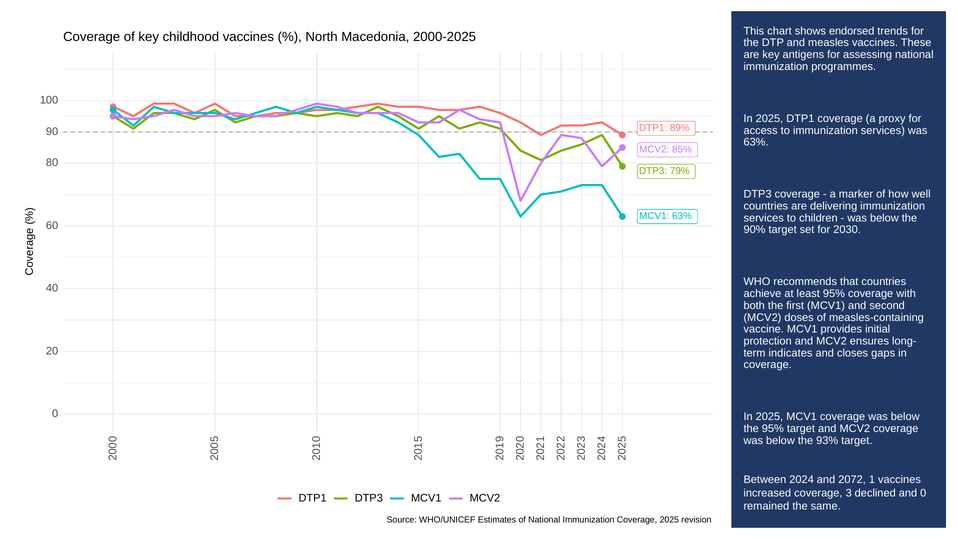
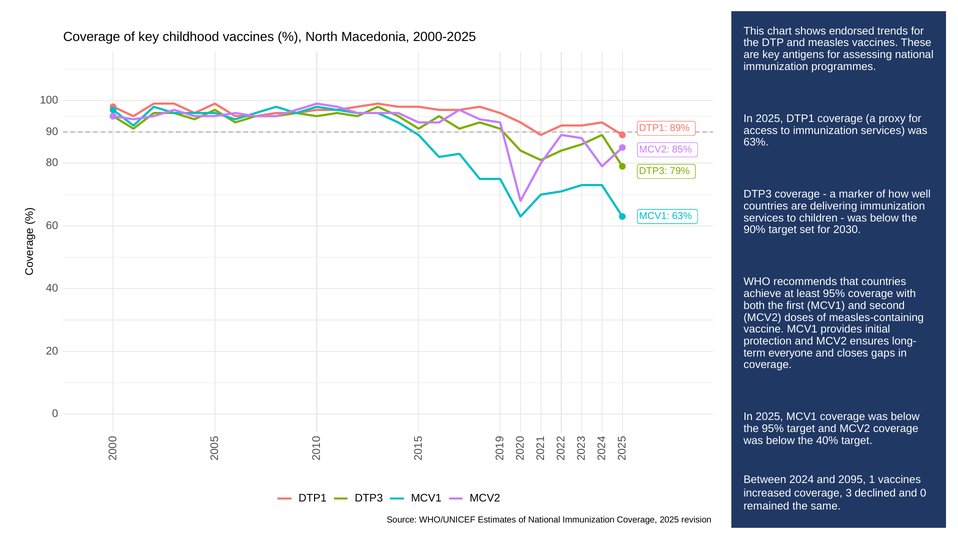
indicates: indicates -> everyone (791, 353)
93%: 93% -> 40% (827, 440)
2072: 2072 -> 2095 (852, 480)
